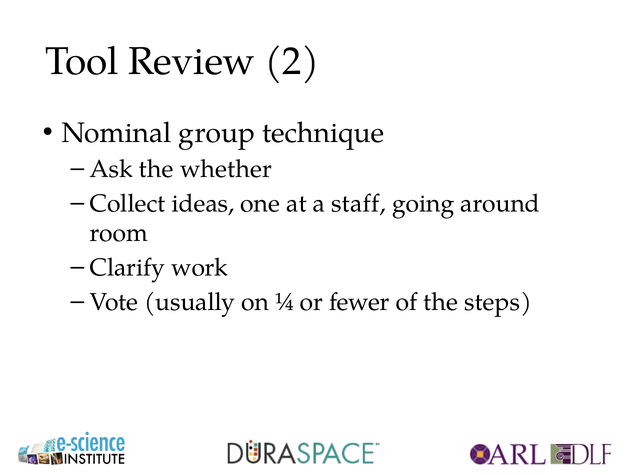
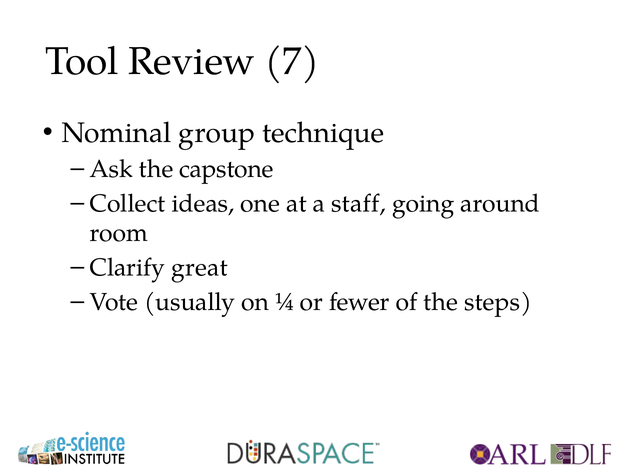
2: 2 -> 7 (292, 61)
whether: whether -> capstone (226, 169)
work: work -> great (199, 268)
